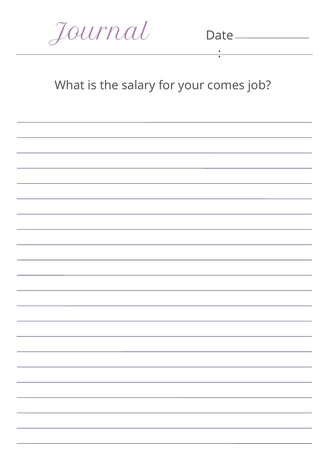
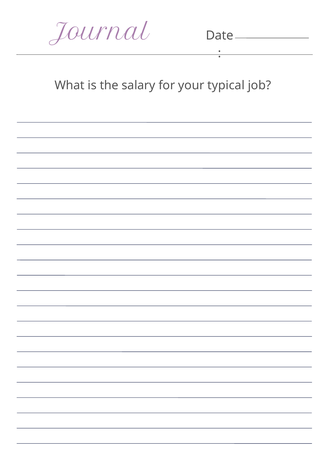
comes: comes -> typical (226, 85)
